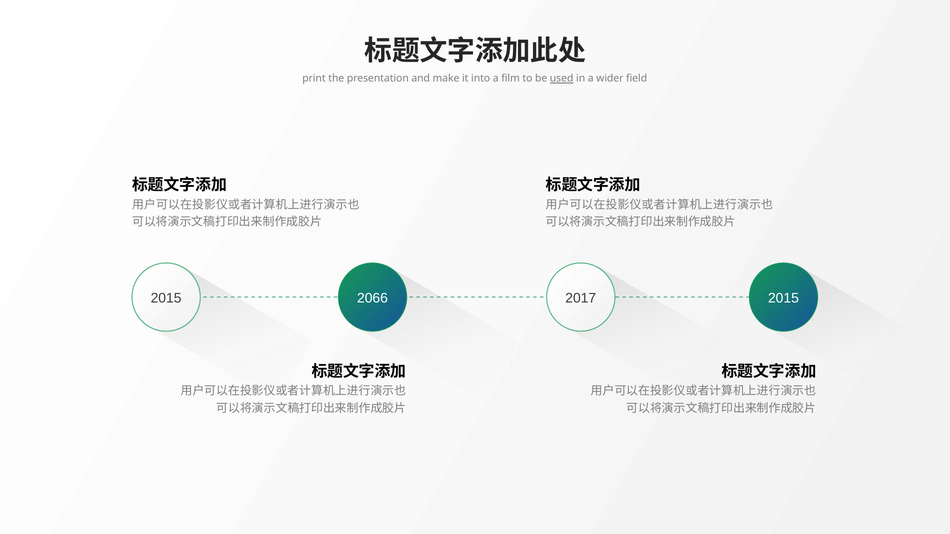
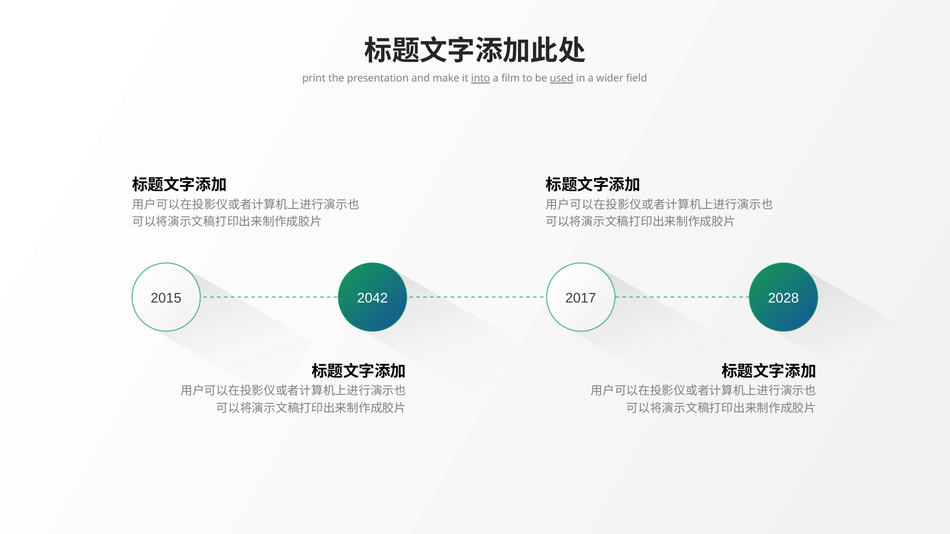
into underline: none -> present (481, 79)
2066: 2066 -> 2042 (372, 298)
2017 2015: 2015 -> 2028 (783, 298)
